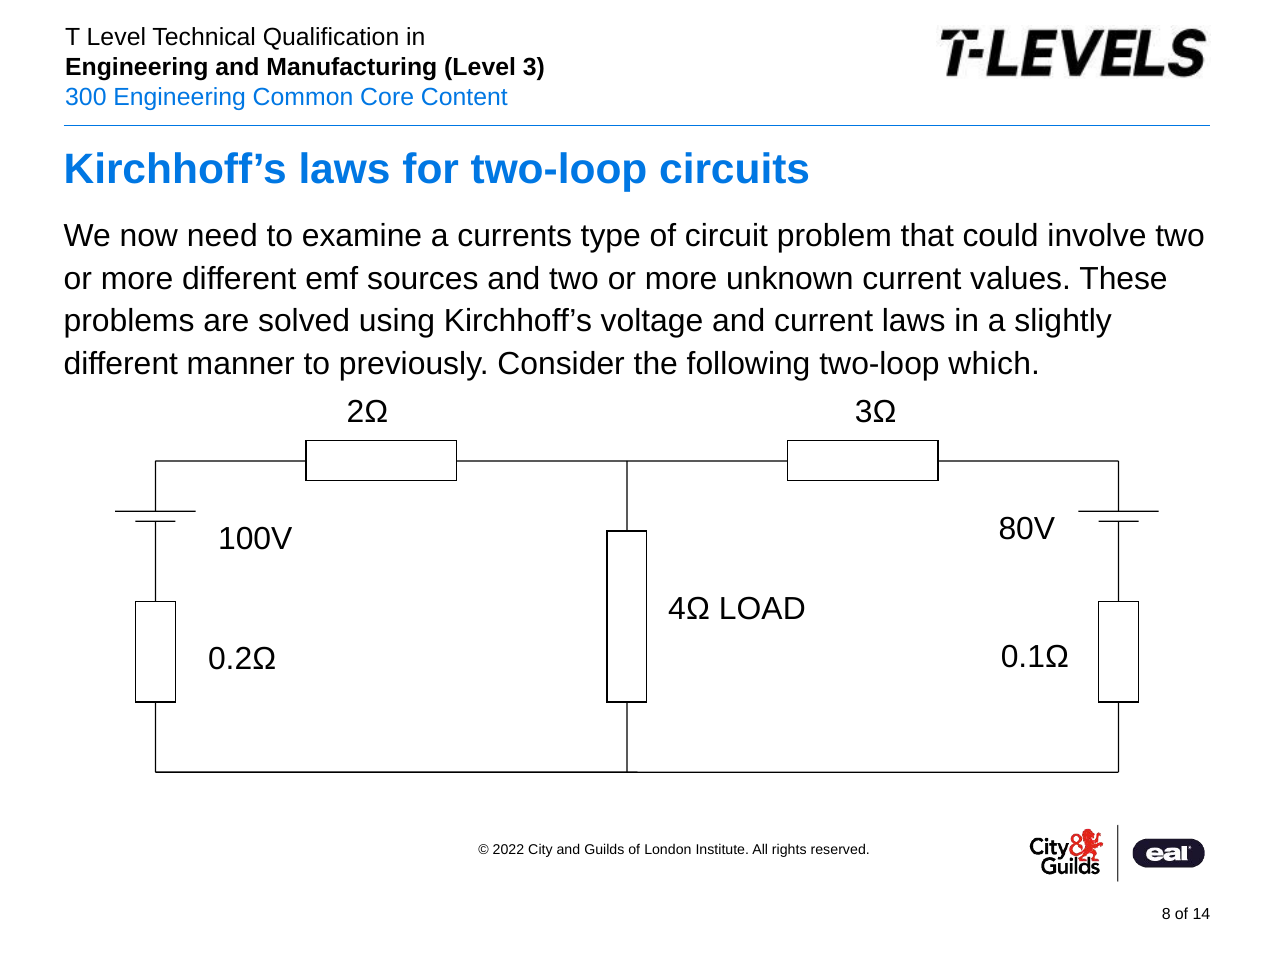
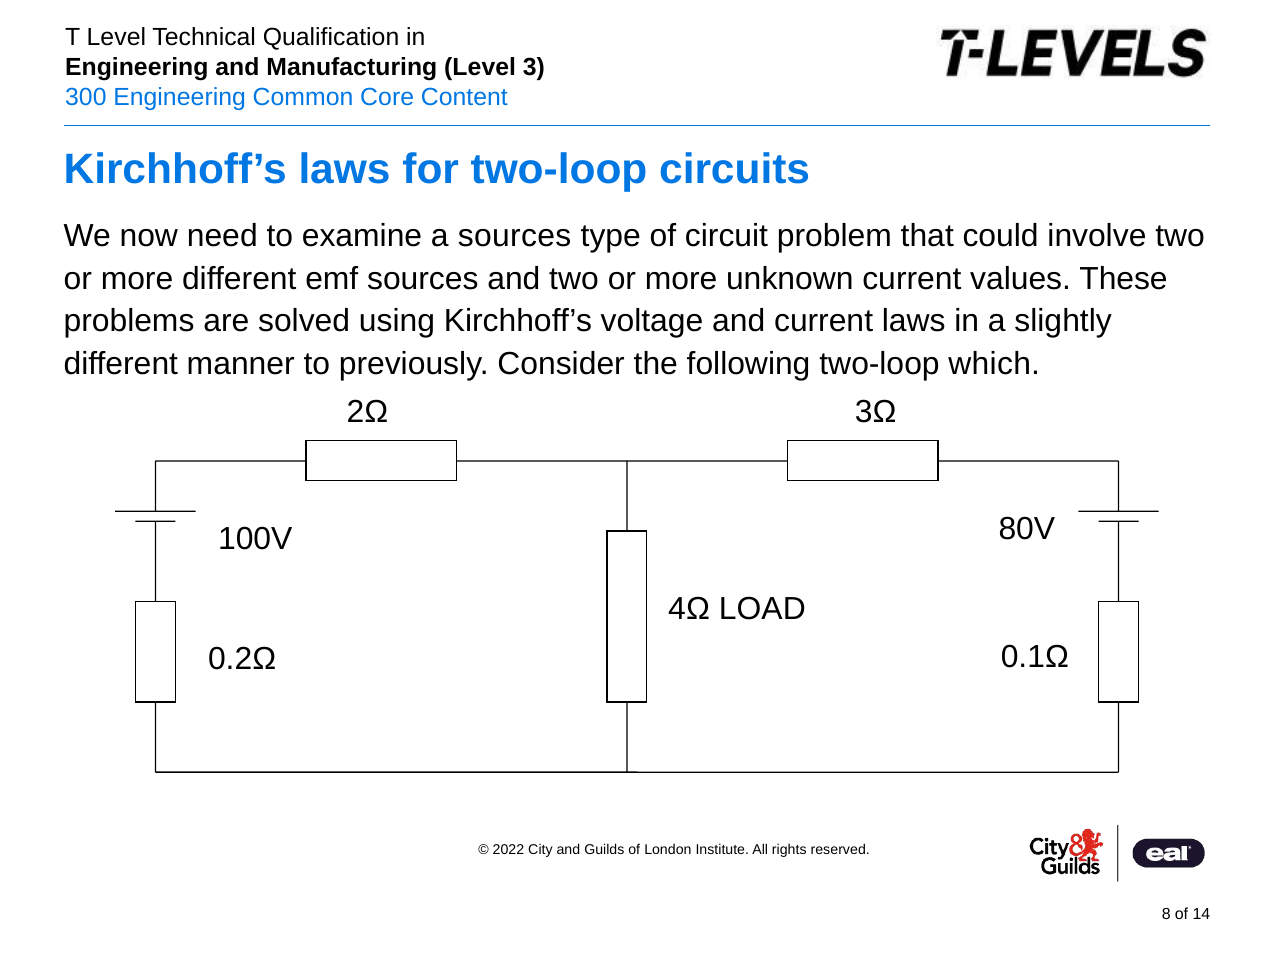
a currents: currents -> sources (515, 236)
